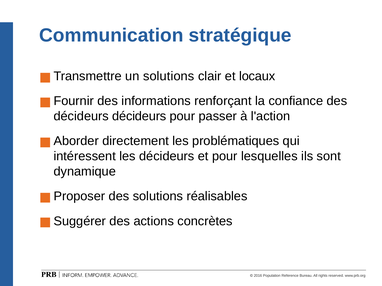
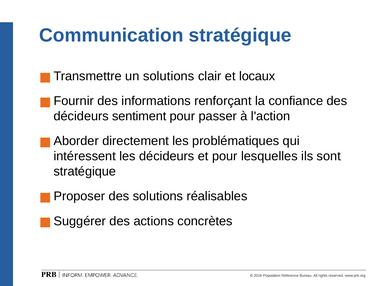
décideurs décideurs: décideurs -> sentiment (139, 116)
dynamique: dynamique -> stratégique (85, 172)
